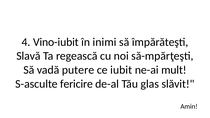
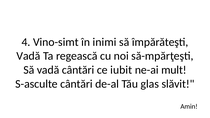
Vino-iubit: Vino-iubit -> Vino-simt (56, 42)
Slavă: Slavă -> Vadă (28, 56)
vadă putere: putere -> cântări (78, 70)
S-asculte fericire: fericire -> cântări (76, 84)
